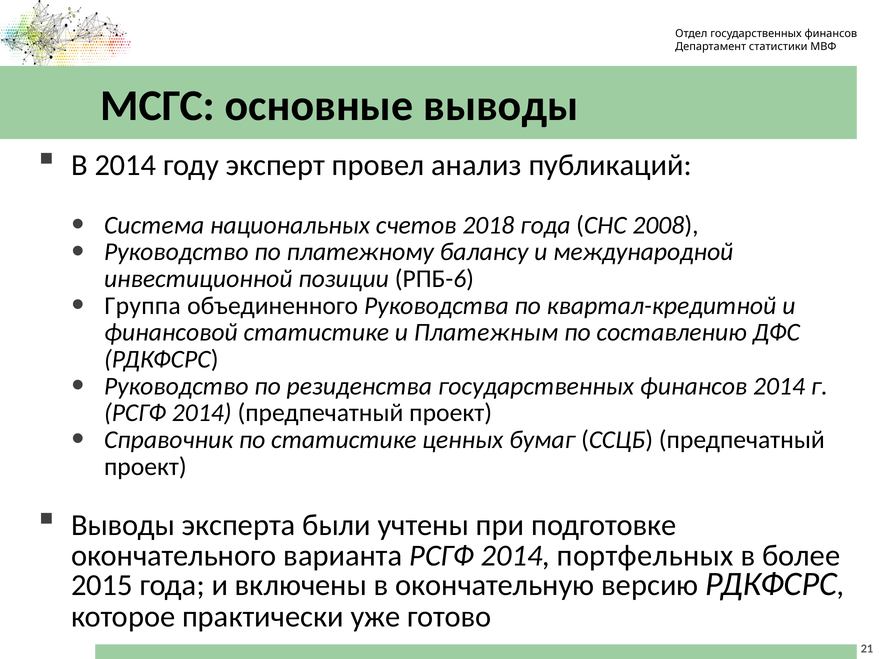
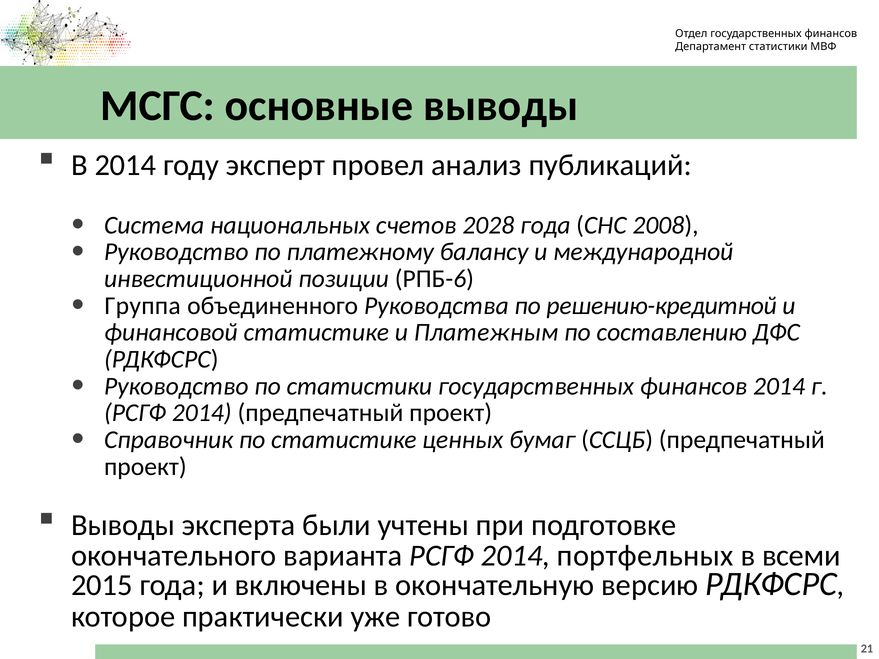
2018: 2018 -> 2028 (488, 225)
квартал-кредитной: квартал-кредитной -> решению-кредитной (662, 306)
по резиденства: резиденства -> статистики (359, 386)
более: более -> всеми (801, 556)
